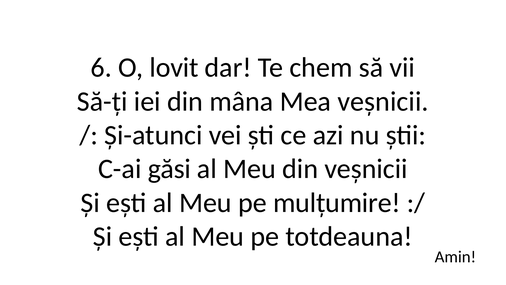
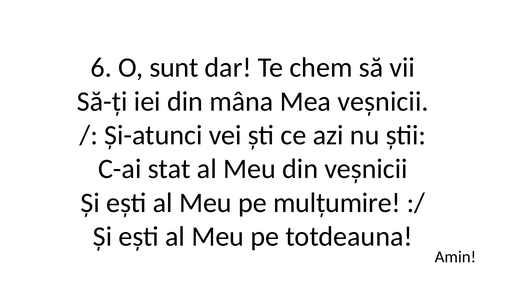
lovit: lovit -> sunt (174, 68)
găsi: găsi -> stat (169, 169)
